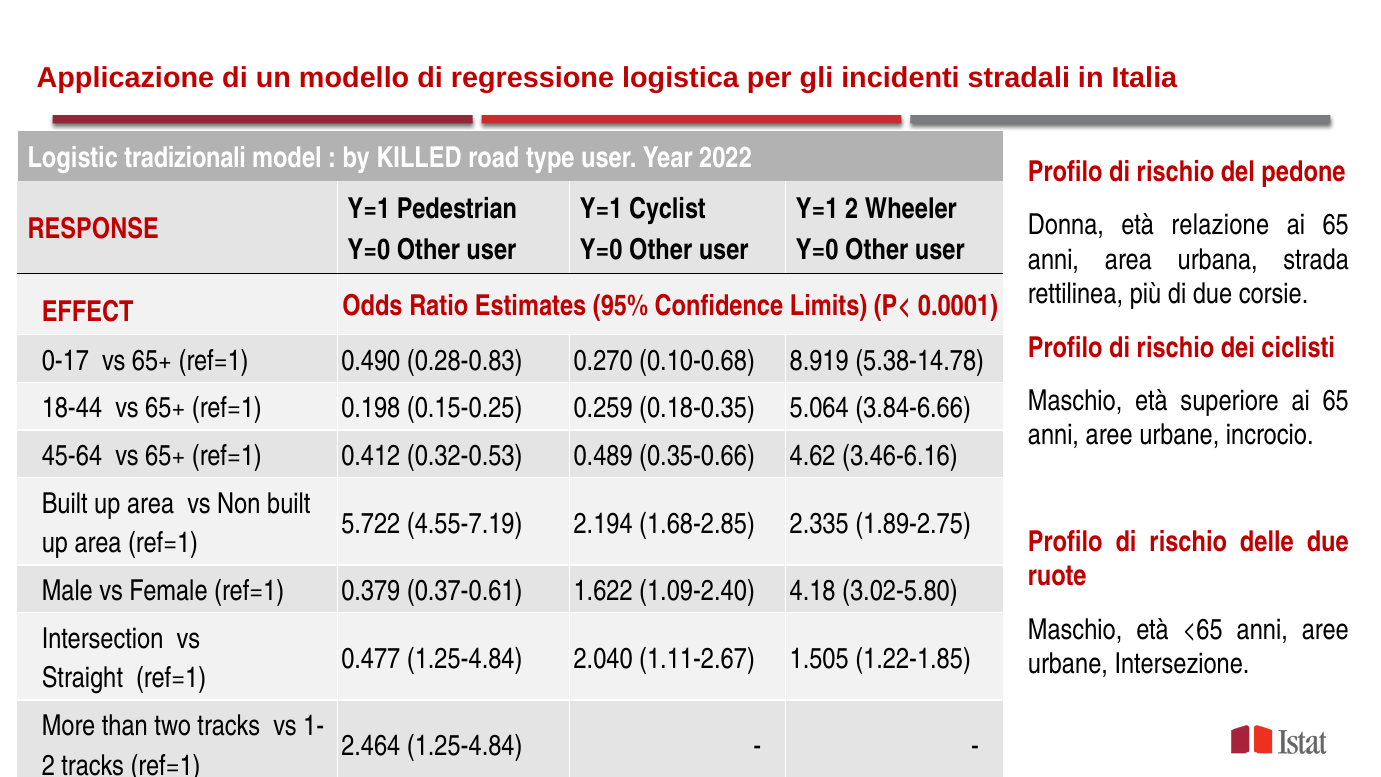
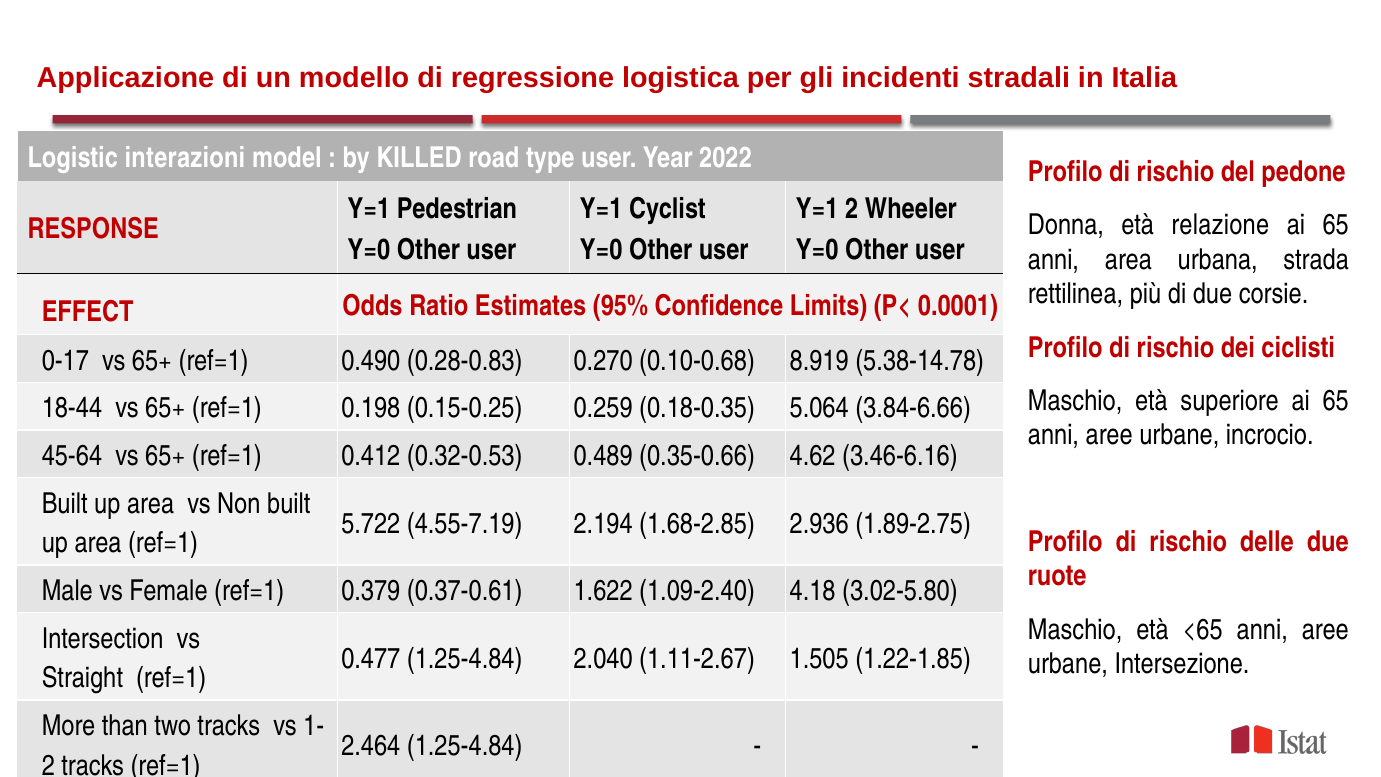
tradizionali: tradizionali -> interazioni (185, 158)
2.335: 2.335 -> 2.936 (819, 523)
